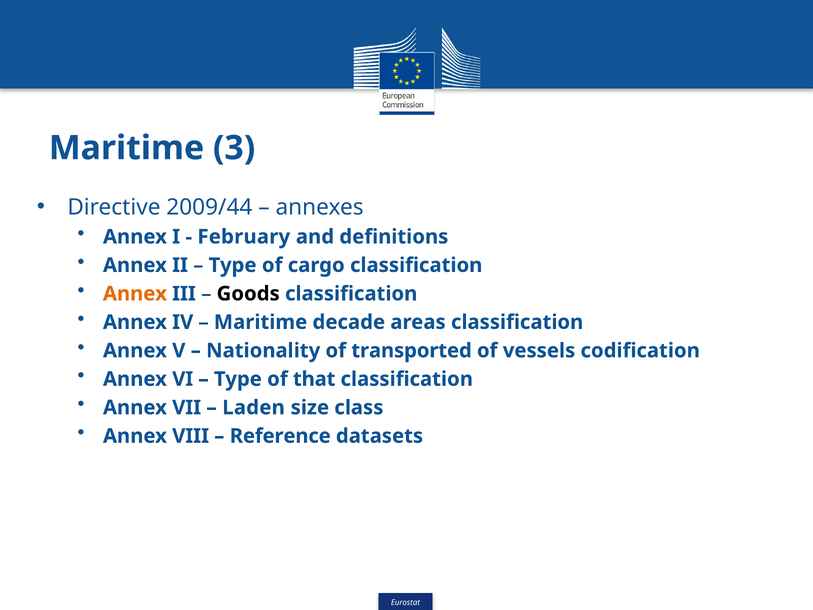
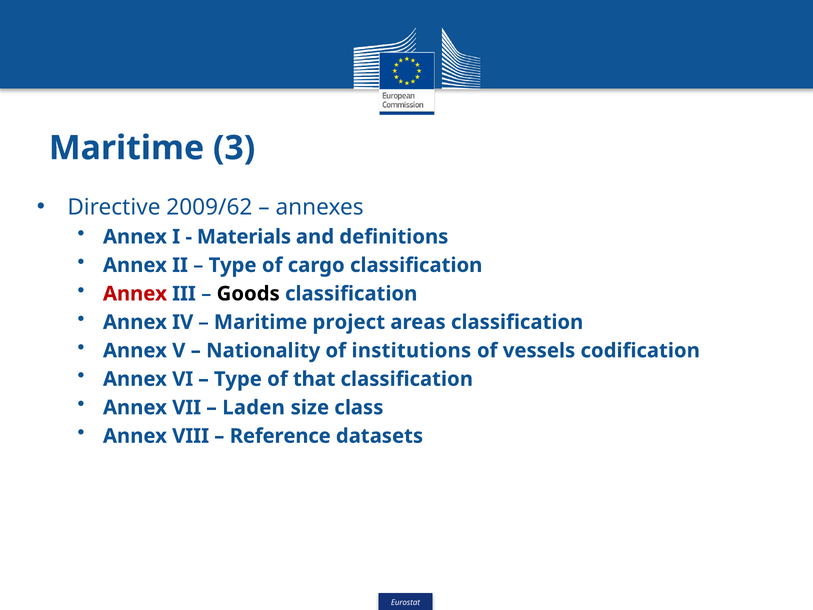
2009/44: 2009/44 -> 2009/62 (209, 207)
February: February -> Materials (244, 237)
Annex colour: orange -> red (135, 294)
decade: decade -> project (349, 322)
transported: transported -> institutions (411, 351)
